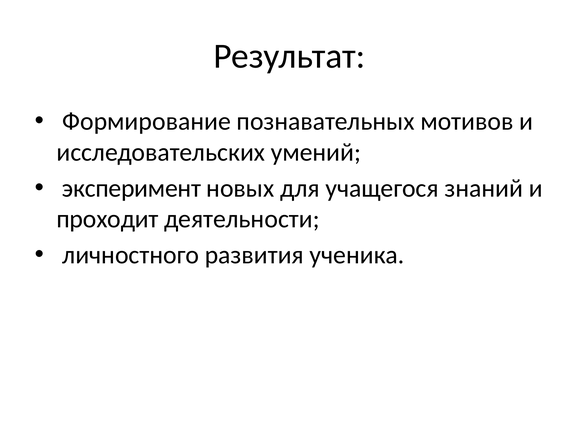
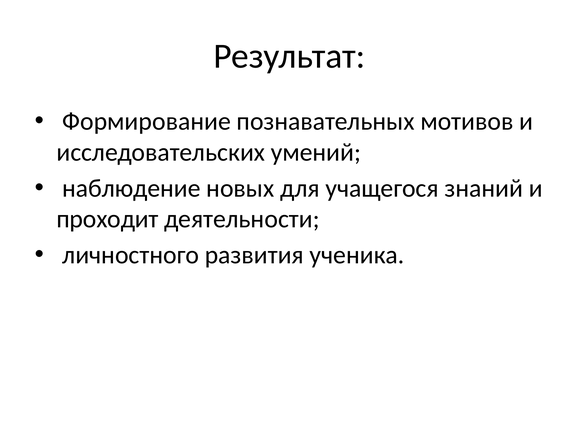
эксперимент: эксперимент -> наблюдение (131, 188)
